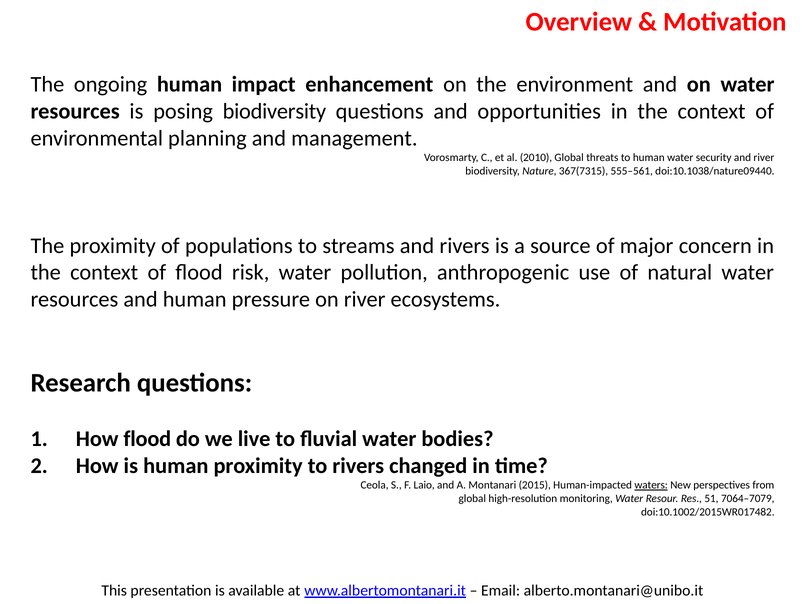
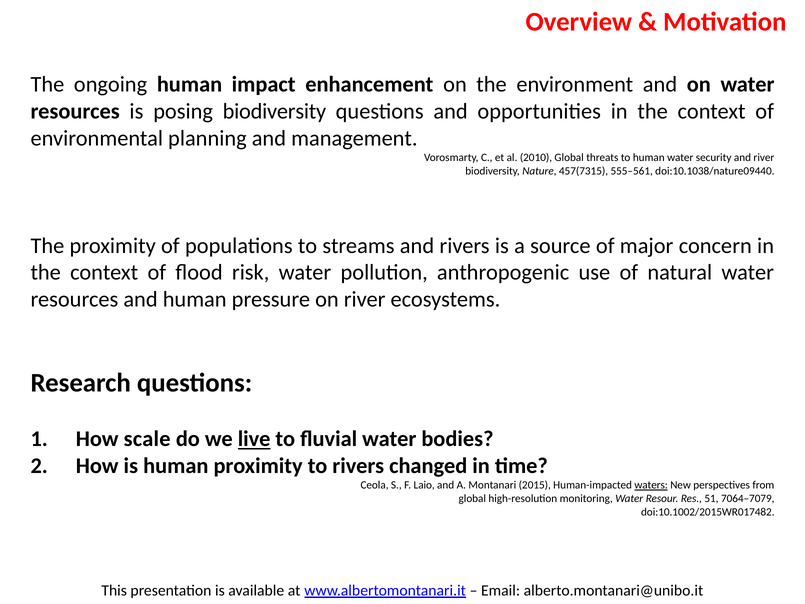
367(7315: 367(7315 -> 457(7315 (584, 171)
How flood: flood -> scale (147, 439)
live underline: none -> present (254, 439)
